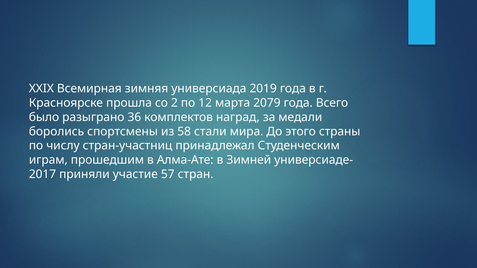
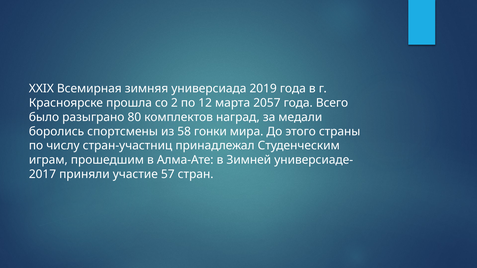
2079: 2079 -> 2057 (267, 103)
36: 36 -> 80 (134, 117)
стали: стали -> гонки (210, 132)
